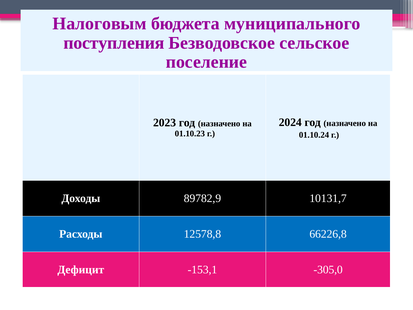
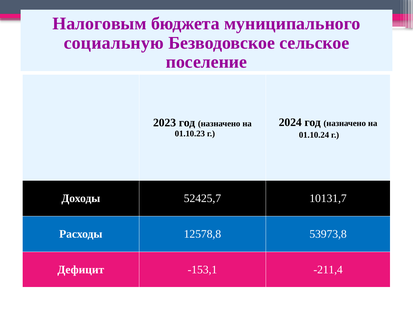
поступления: поступления -> социальную (114, 43)
89782,9: 89782,9 -> 52425,7 (202, 198)
66226,8: 66226,8 -> 53973,8 (328, 234)
-305,0: -305,0 -> -211,4 (328, 269)
